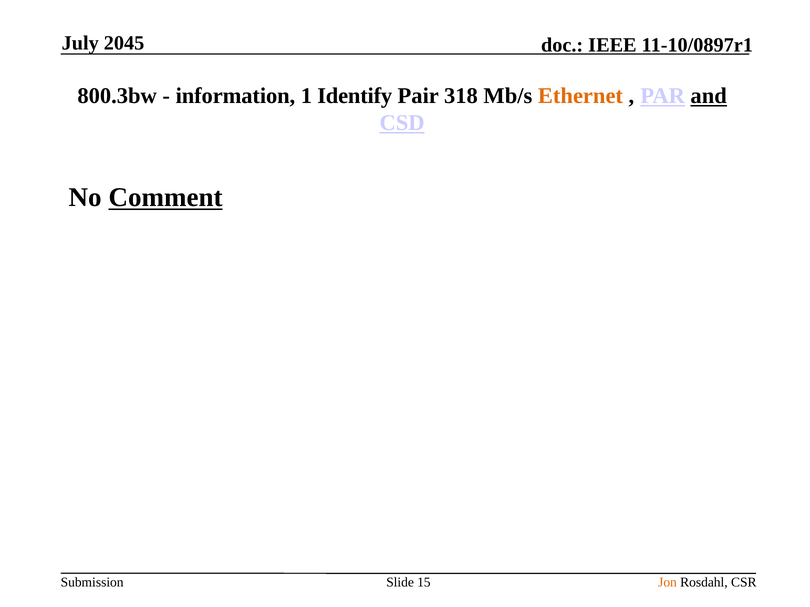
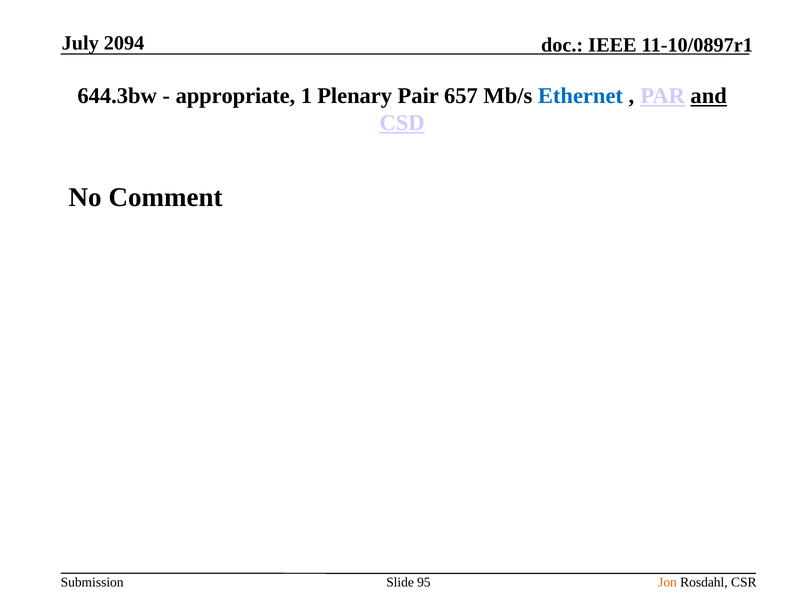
2045: 2045 -> 2094 (124, 43)
800.3bw: 800.3bw -> 644.3bw (117, 96)
information: information -> appropriate (235, 96)
Identify: Identify -> Plenary (355, 96)
318: 318 -> 657 (461, 96)
Ethernet colour: orange -> blue (580, 96)
Comment underline: present -> none (166, 198)
15: 15 -> 95 (424, 583)
